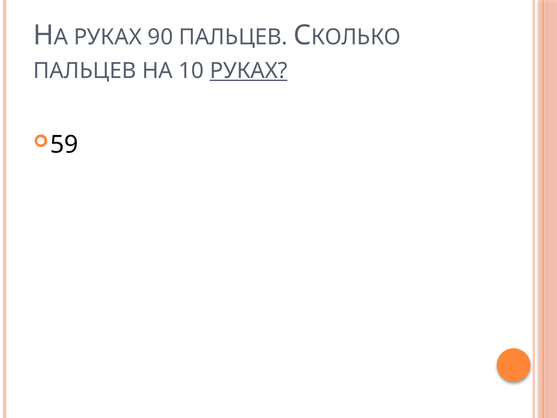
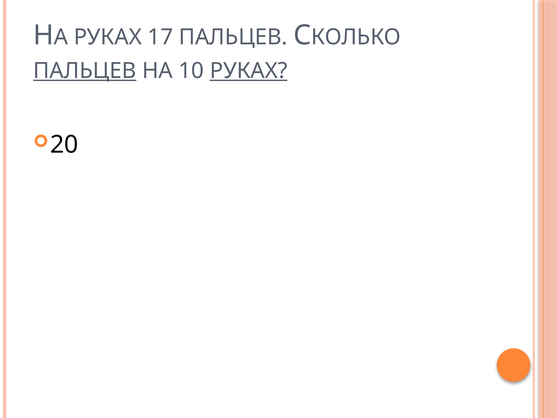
90: 90 -> 17 (160, 37)
ПАЛЬЦЕВ underline: none -> present (85, 71)
59: 59 -> 20 (64, 145)
